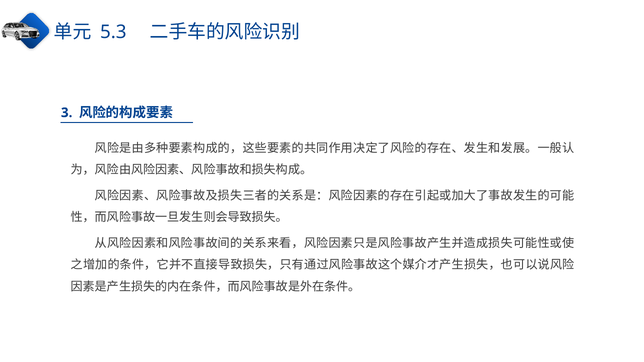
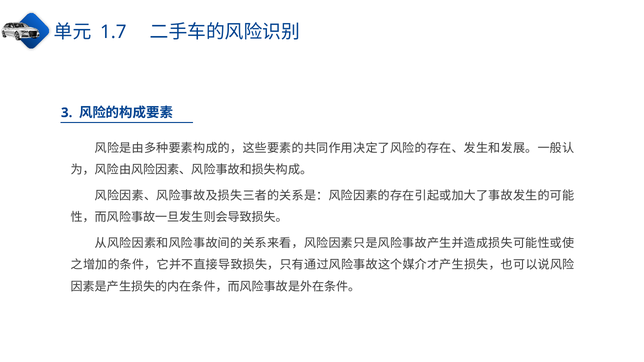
5.3: 5.3 -> 1.7 (113, 32)
